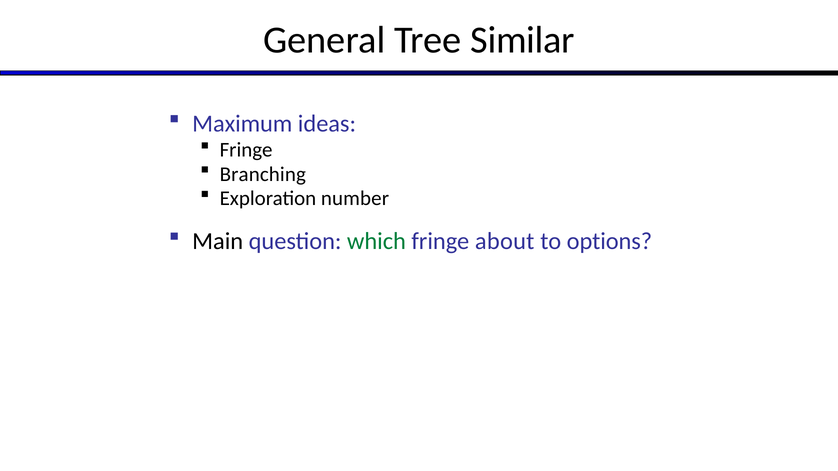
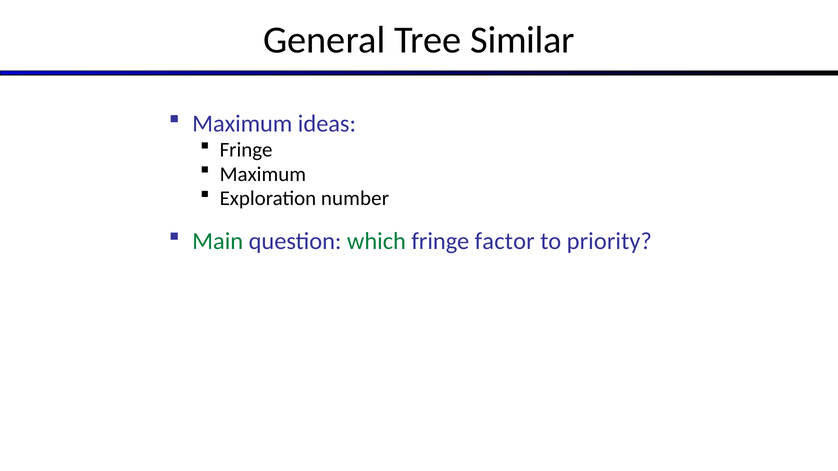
Branching: Branching -> Maximum (263, 174)
Main colour: black -> green (218, 241)
about: about -> factor (505, 241)
options: options -> priority (609, 241)
